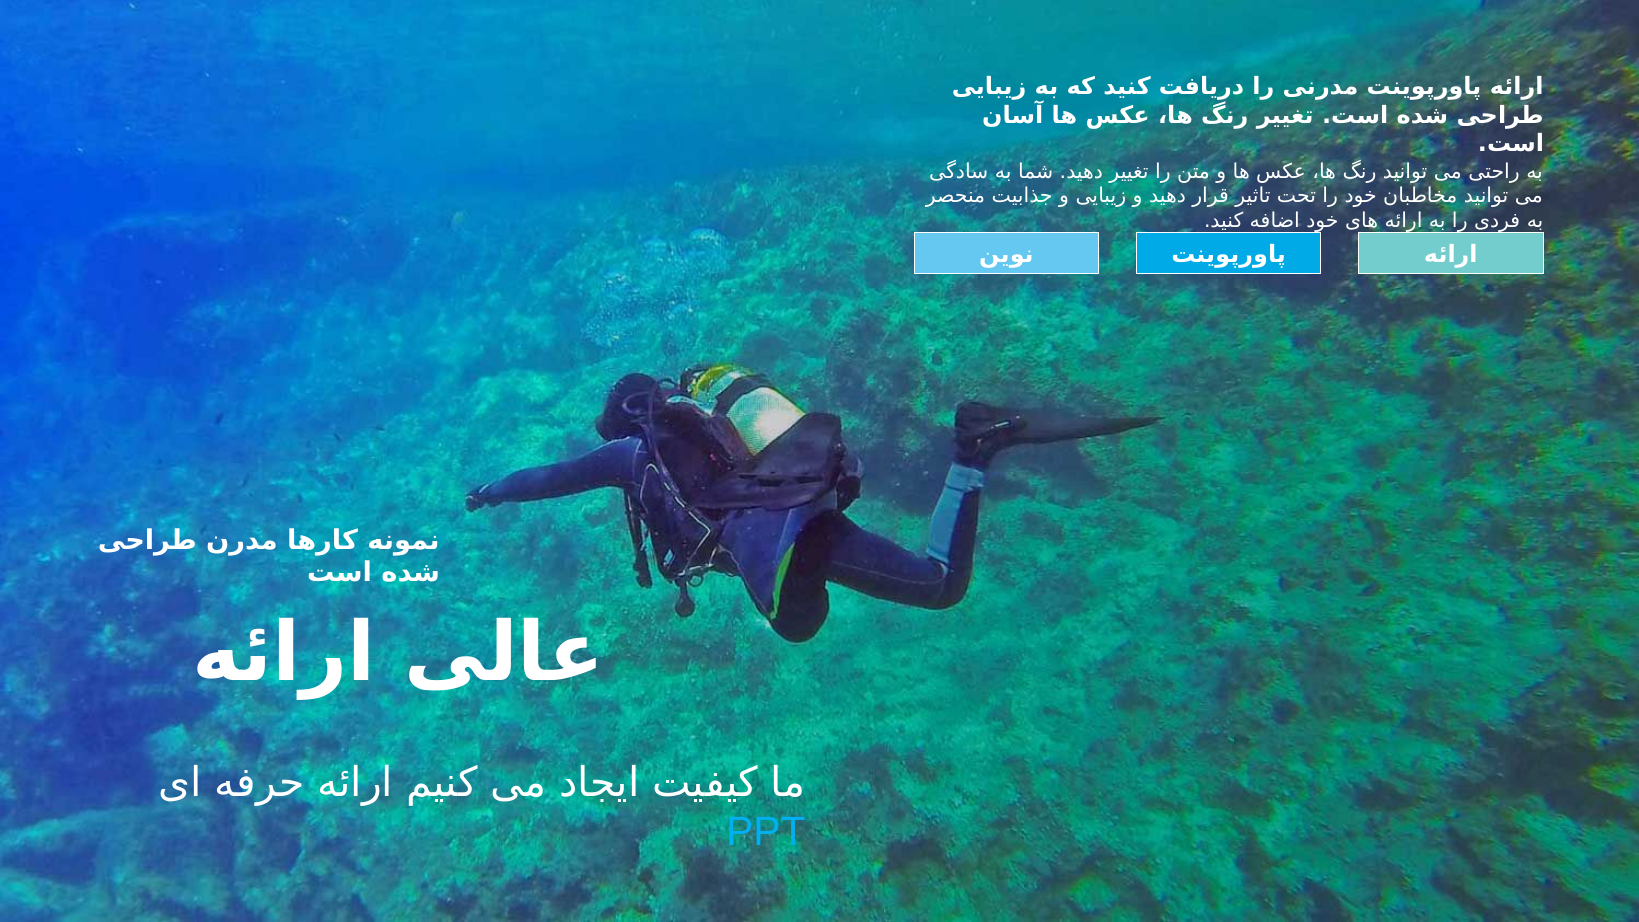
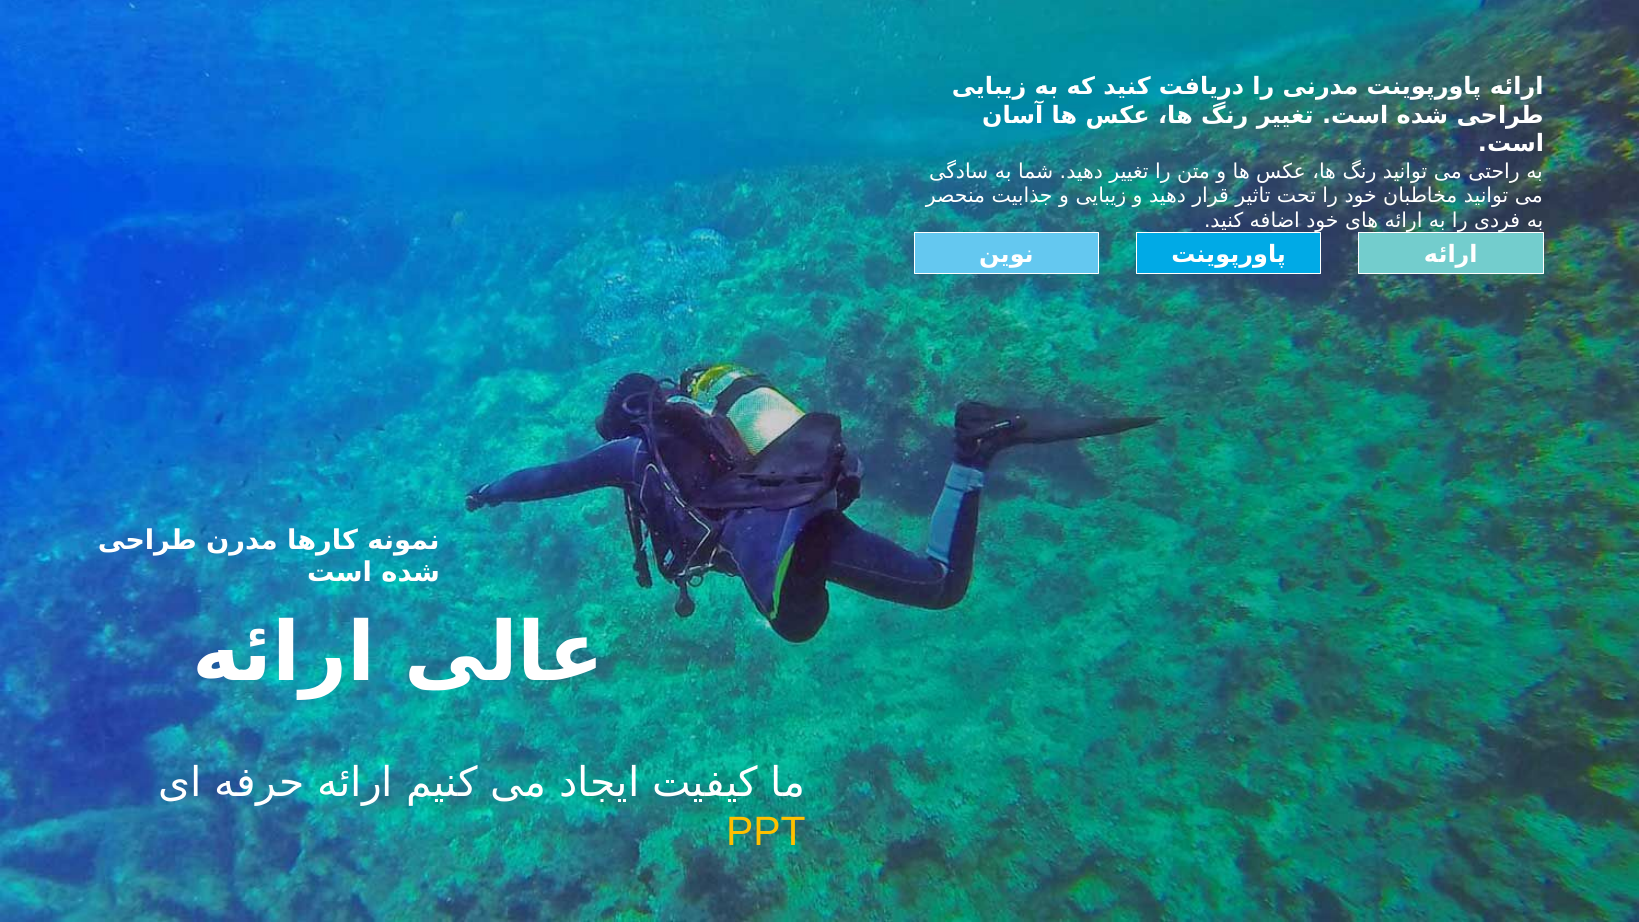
PPT colour: light blue -> yellow (766, 832)
